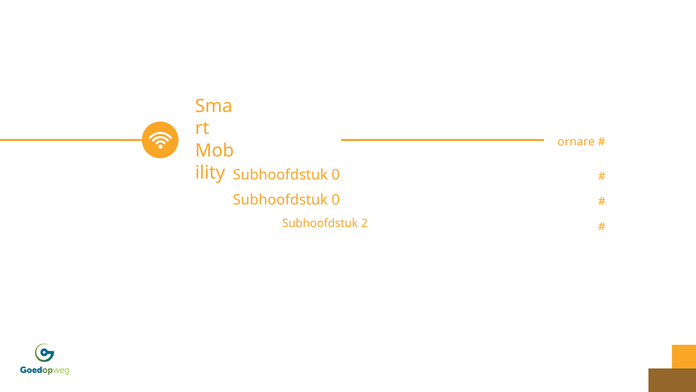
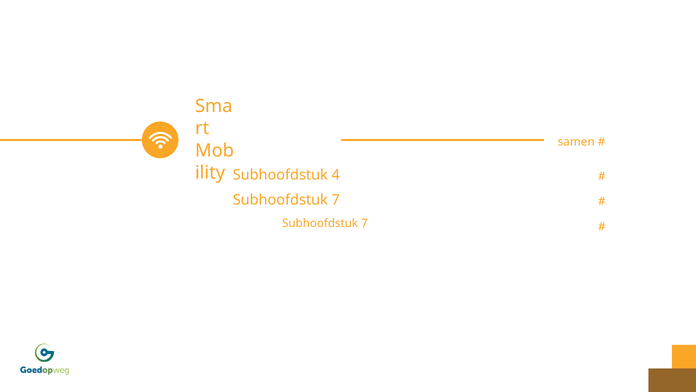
ornare: ornare -> samen (576, 142)
0: 0 -> 4 (336, 175)
0: 0 -> 7 (336, 200)
2: 2 -> 7 (364, 223)
